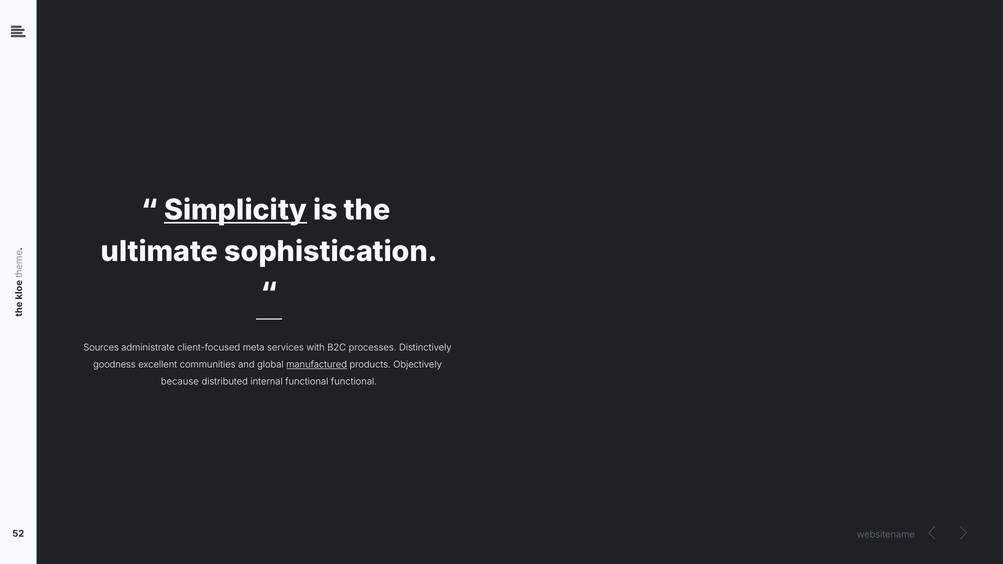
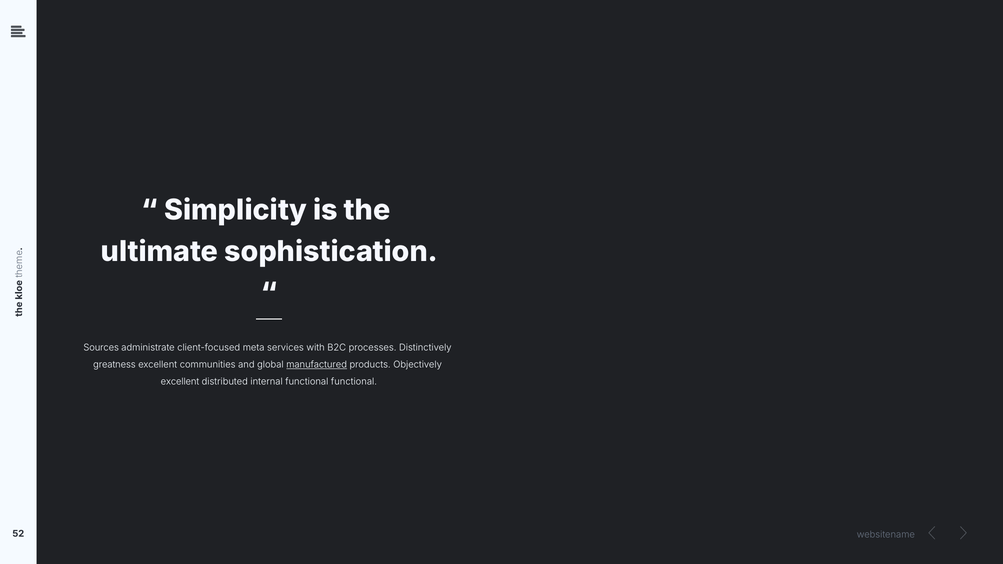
Simplicity underline: present -> none (235, 210)
goodness: goodness -> greatness (114, 365)
because: because -> excellent (180, 382)
